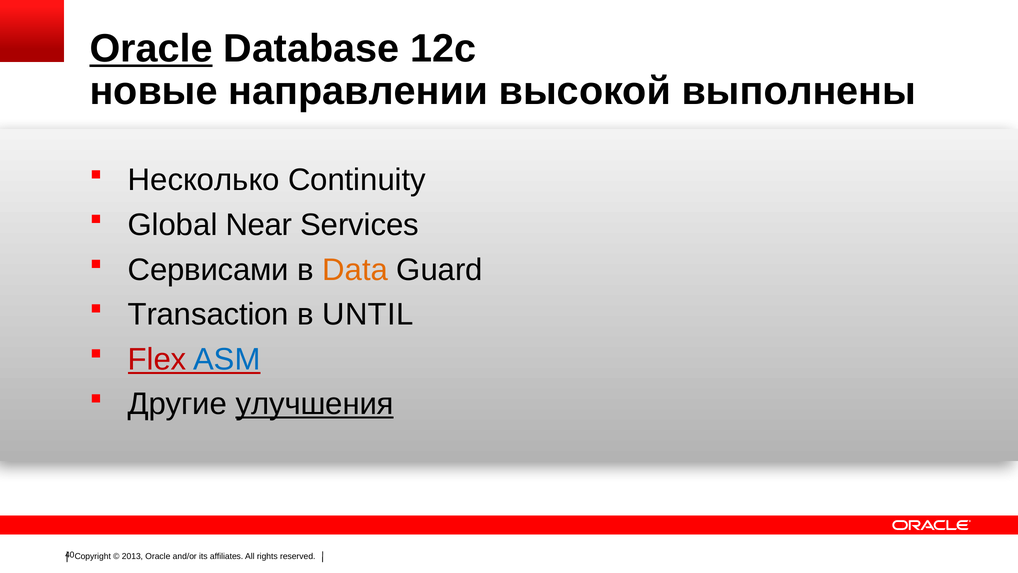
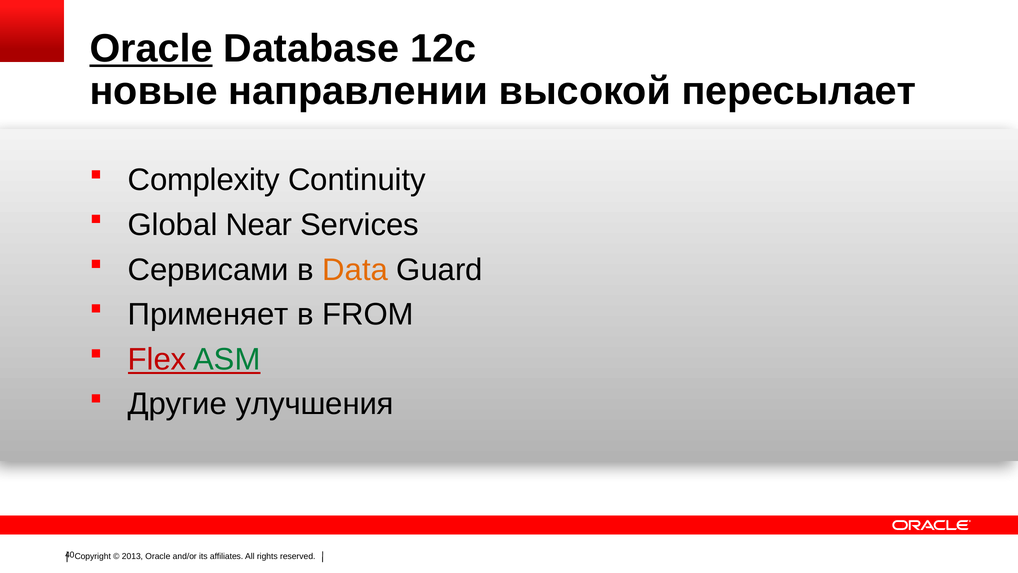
выполнены: выполнены -> пересылает (799, 91)
Несколько: Несколько -> Complexity (204, 180)
Transaction: Transaction -> Применяет (208, 314)
UNTIL: UNTIL -> FROM (368, 314)
ASM colour: blue -> green (227, 359)
улучшения underline: present -> none (315, 404)
